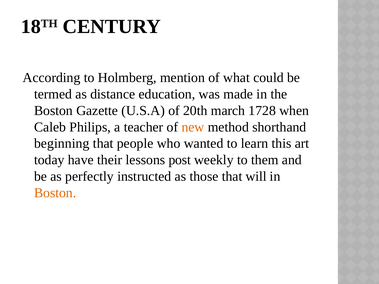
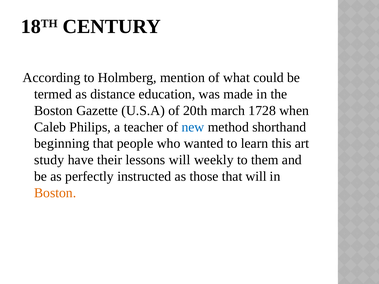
new colour: orange -> blue (193, 127)
today: today -> study (49, 160)
lessons post: post -> will (180, 160)
